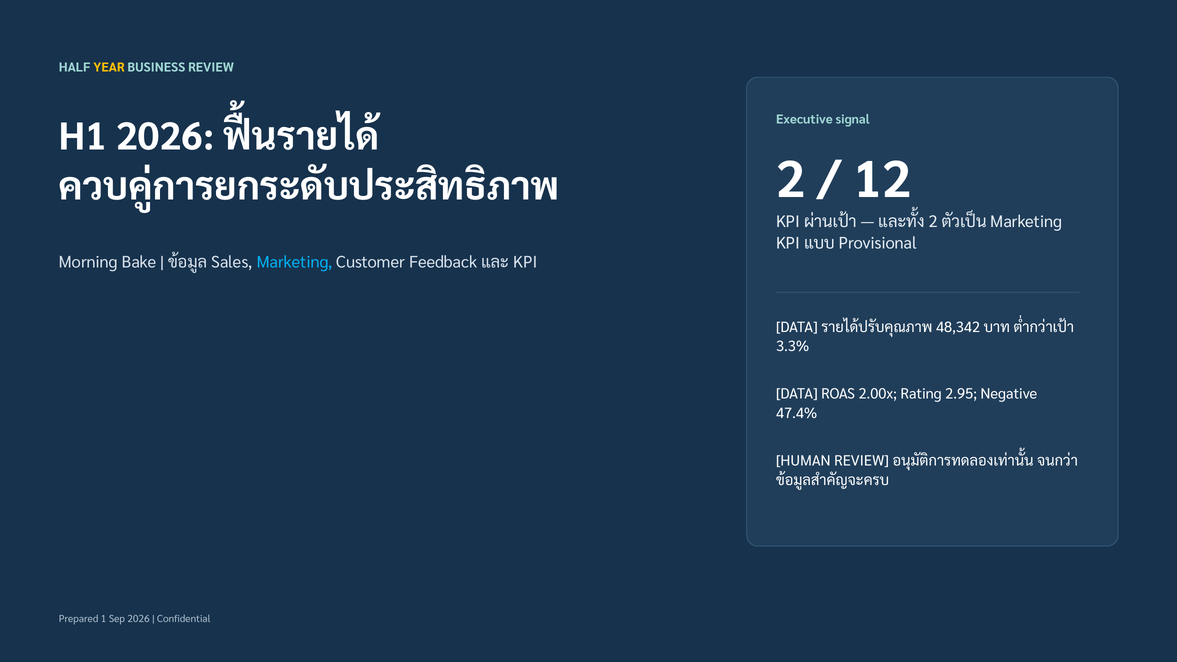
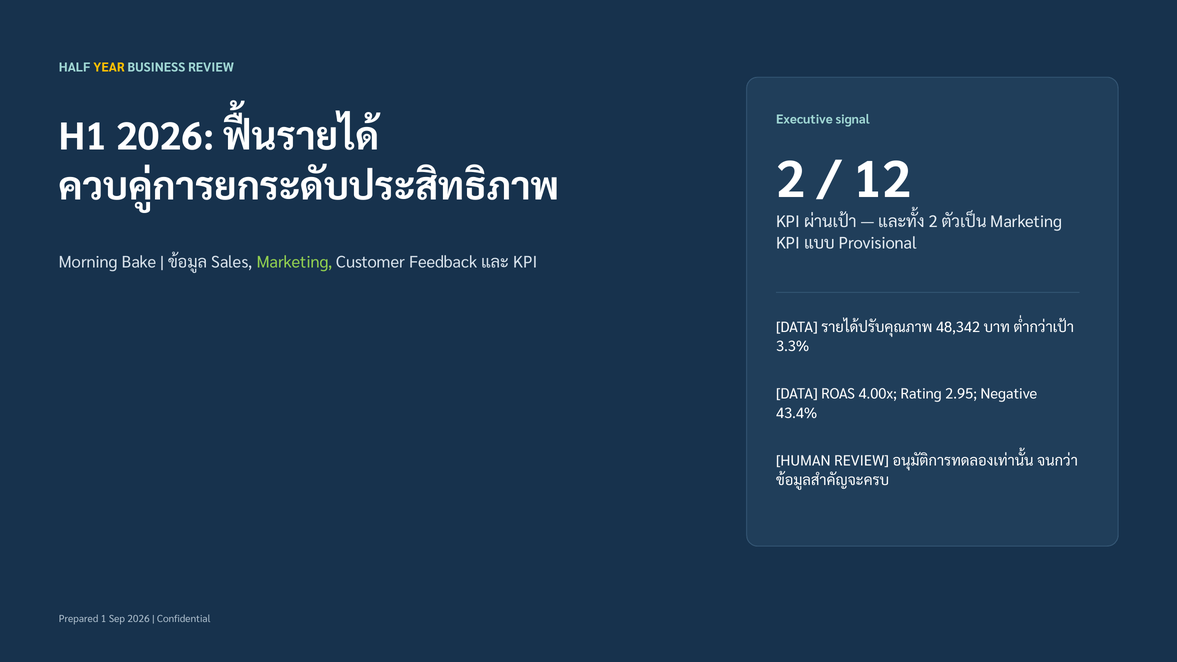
Marketing colour: light blue -> light green (295, 263)
2.00x: 2.00x -> 4.00x (878, 394)
47.4%: 47.4% -> 43.4% (797, 413)
